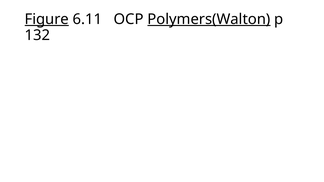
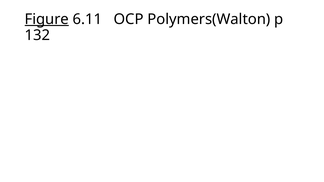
Polymers(Walton underline: present -> none (209, 19)
